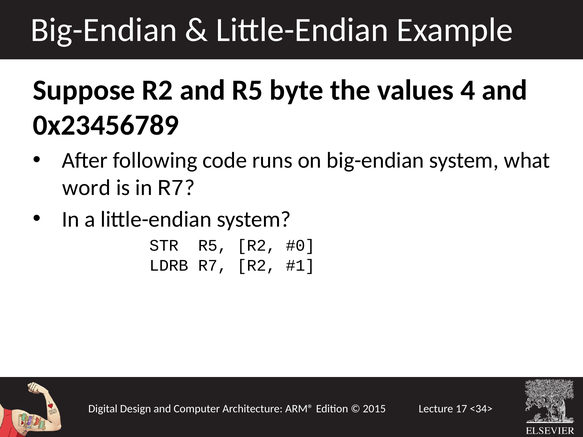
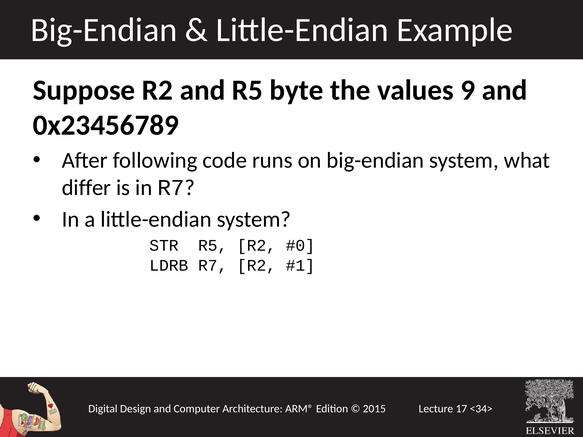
4: 4 -> 9 (468, 90)
word: word -> differ (87, 188)
